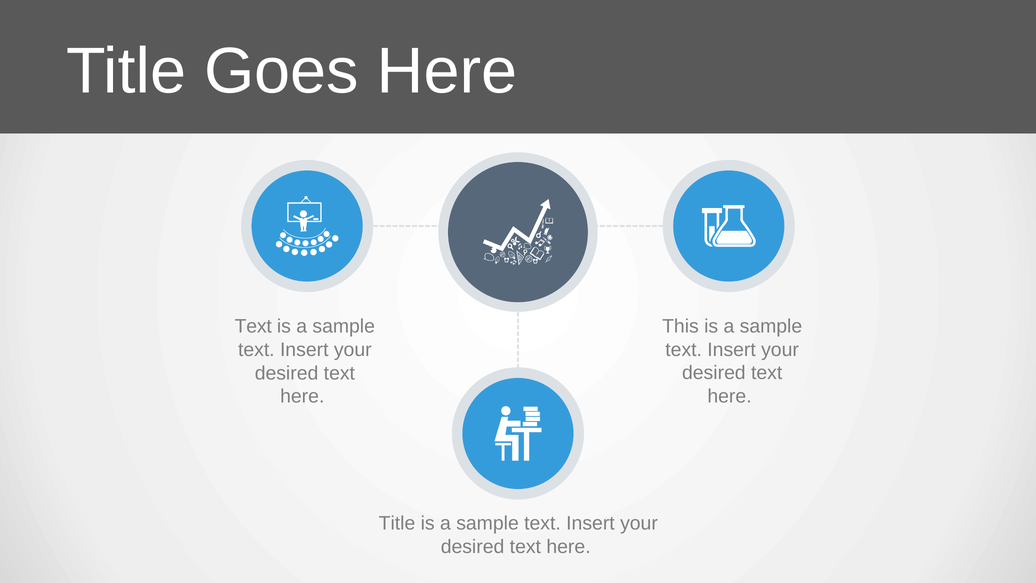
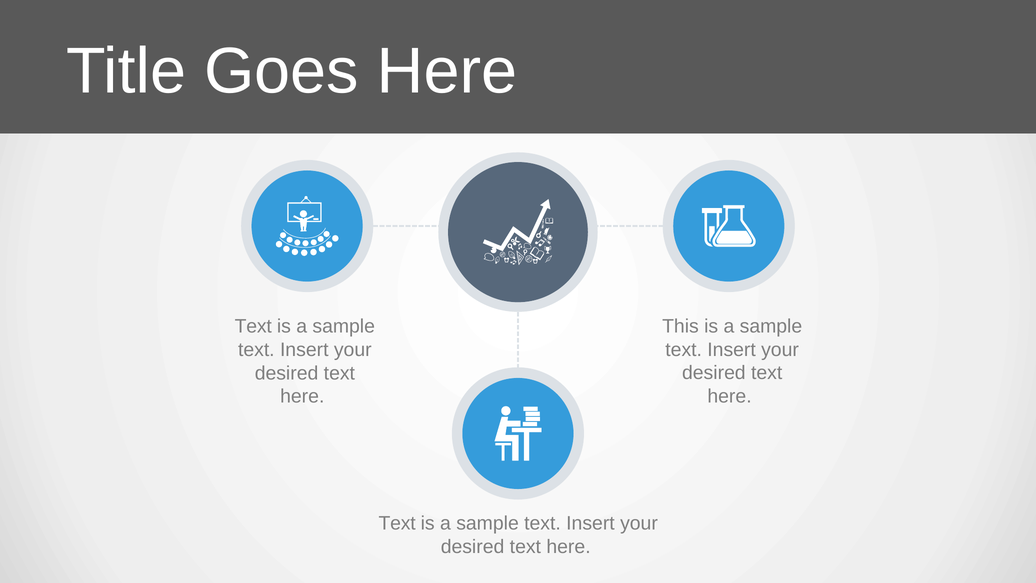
Title: Title -> Text (397, 523)
